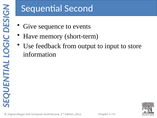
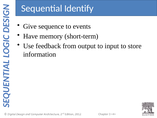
Second: Second -> Identify (79, 8)
